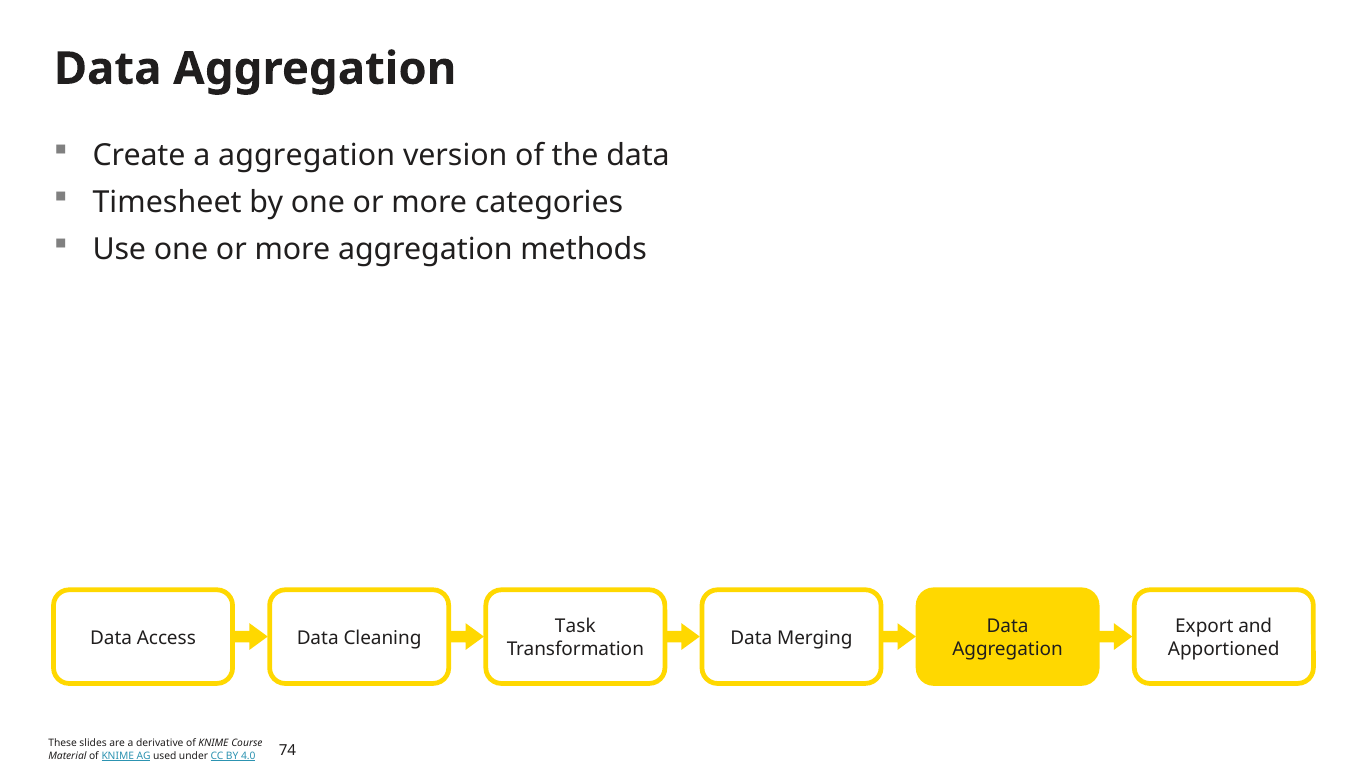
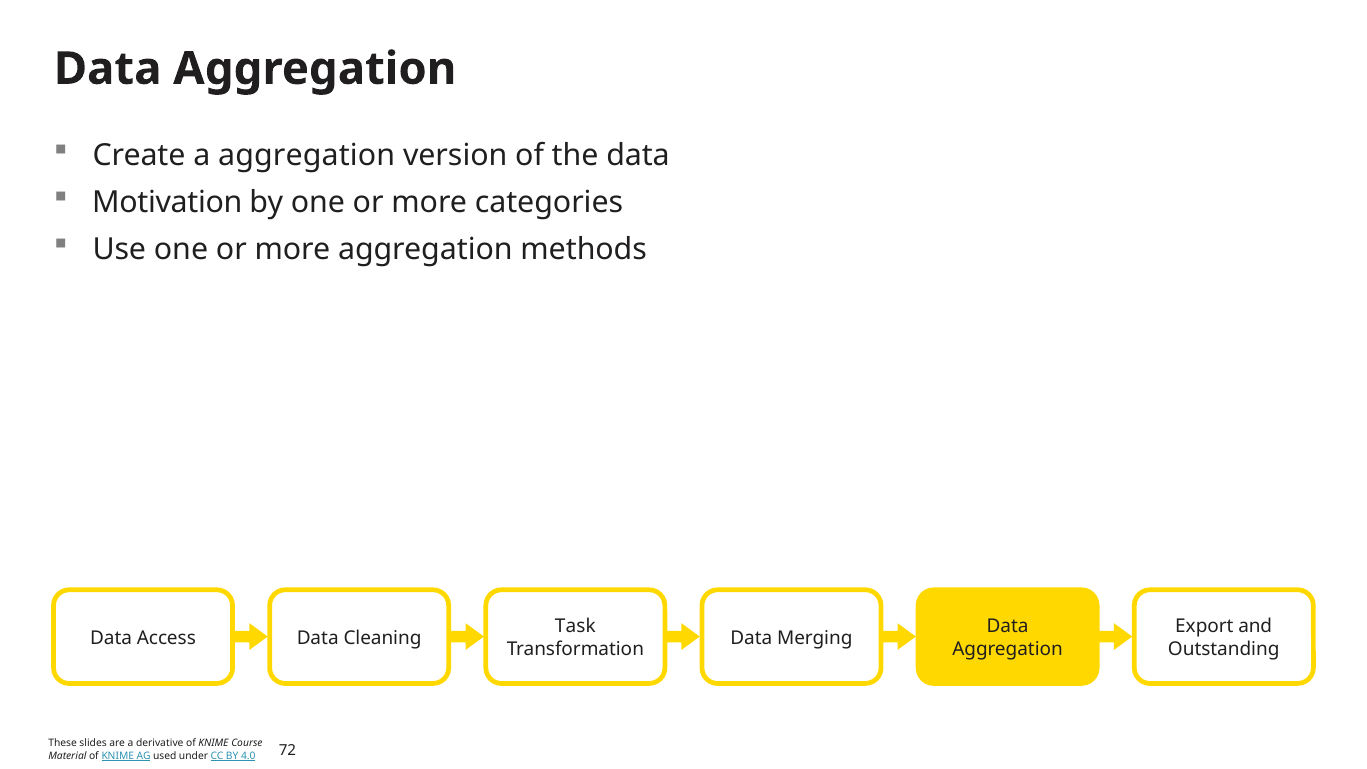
Timesheet: Timesheet -> Motivation (167, 203)
Apportioned: Apportioned -> Outstanding (1224, 649)
74: 74 -> 72 (287, 750)
